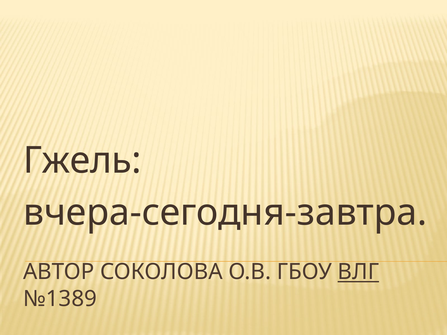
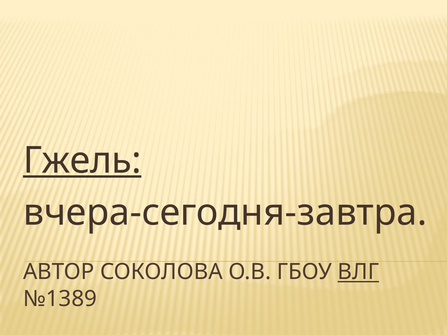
Гжель underline: none -> present (82, 161)
